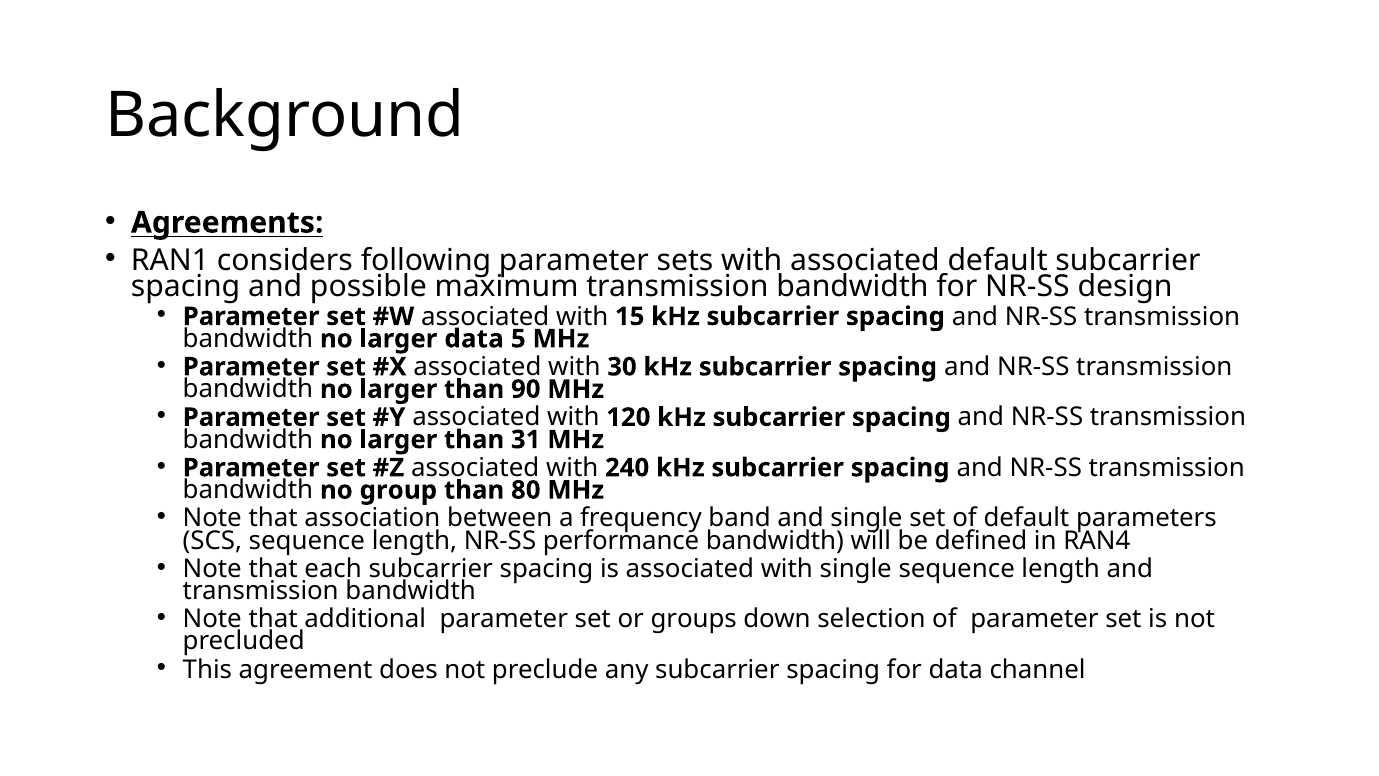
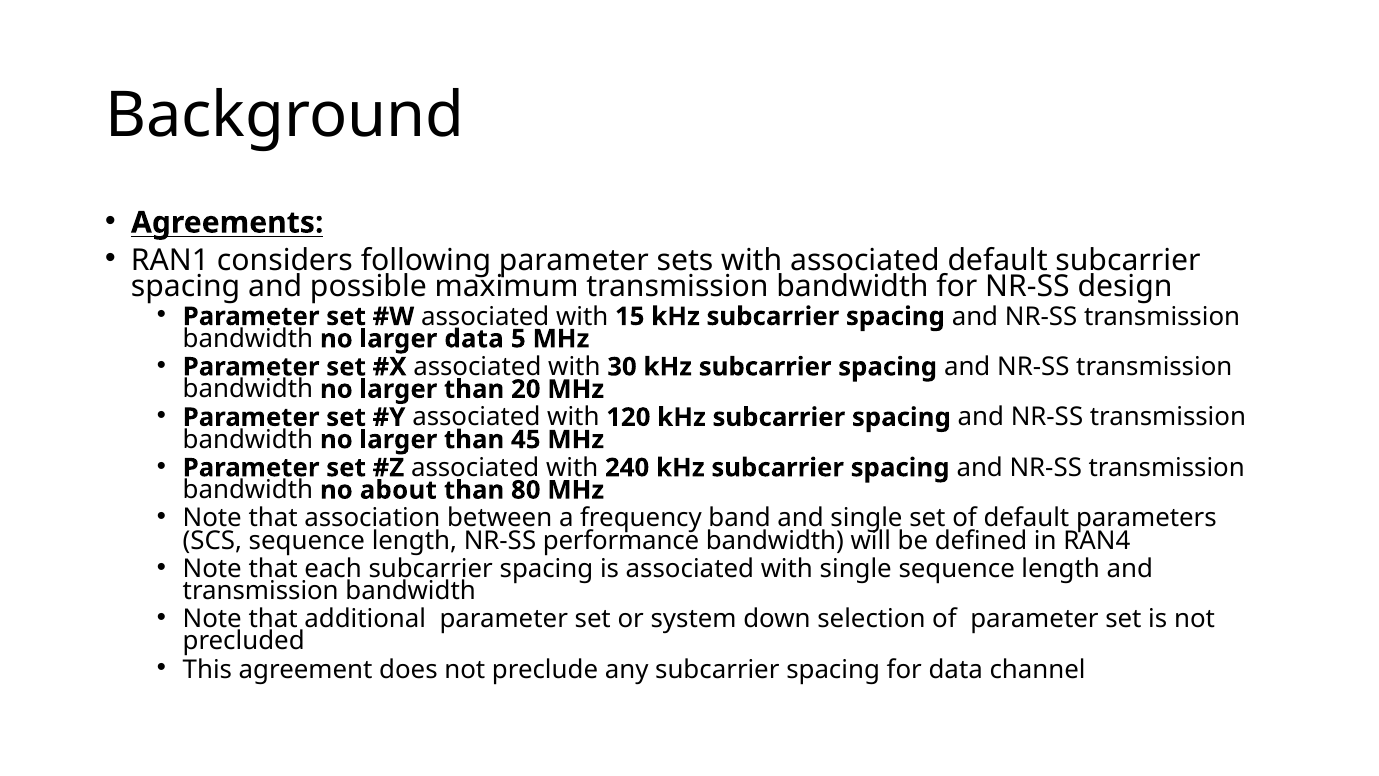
90: 90 -> 20 (526, 389)
31: 31 -> 45 (526, 440)
group: group -> about (398, 490)
groups: groups -> system (694, 619)
